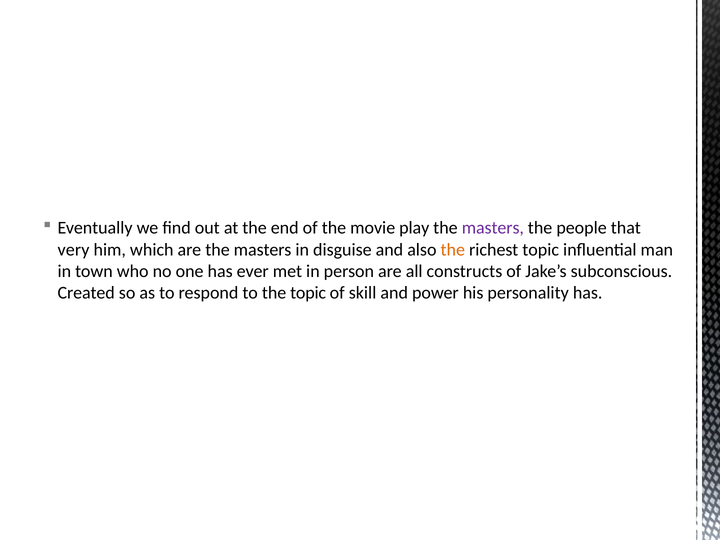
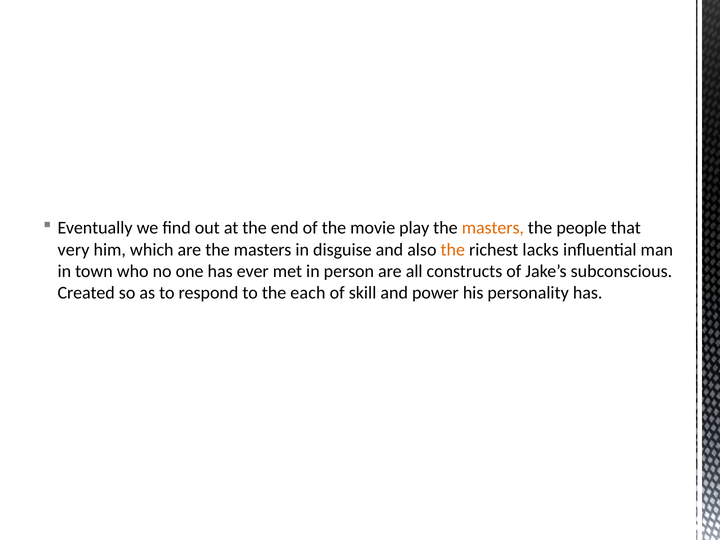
masters colour: purple -> orange (493, 228)
richest topic: topic -> lacks (541, 250)
the topic: topic -> each (308, 293)
